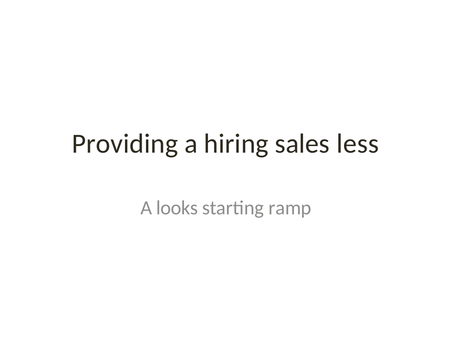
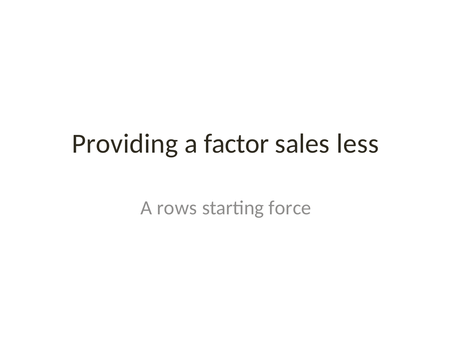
hiring: hiring -> factor (236, 144)
looks: looks -> rows (177, 208)
ramp: ramp -> force (290, 208)
